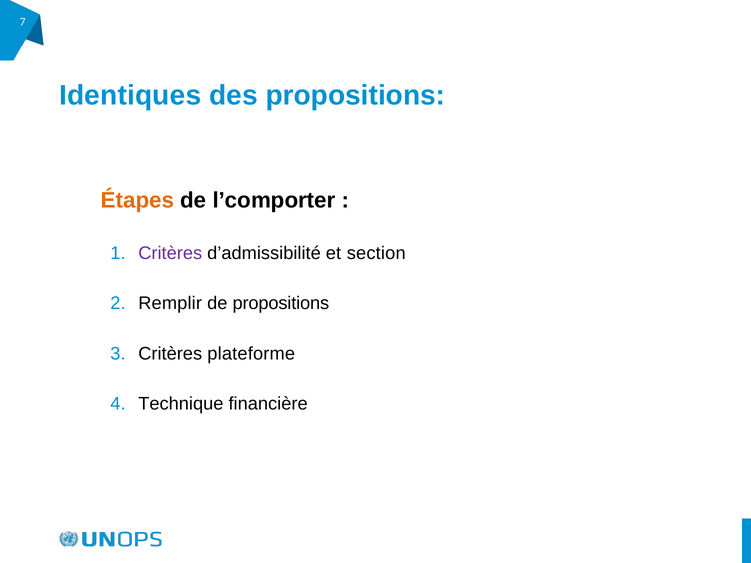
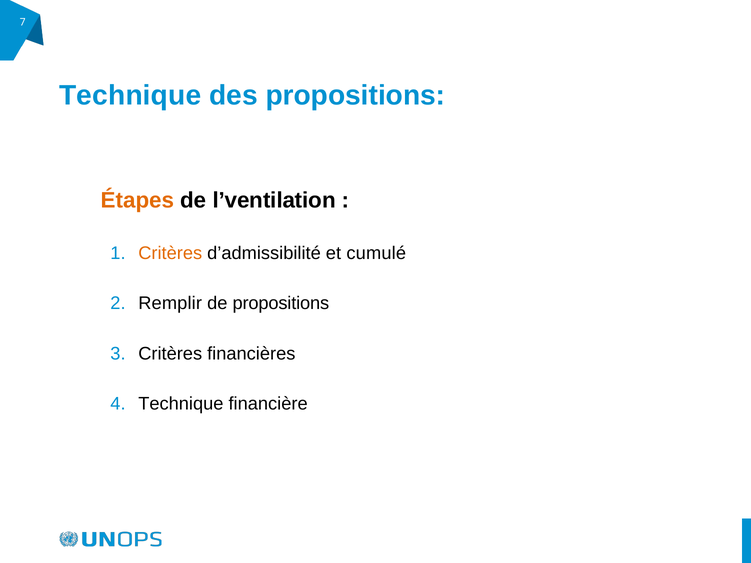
Identiques: Identiques -> Technique (130, 95)
l’comporter: l’comporter -> l’ventilation (274, 201)
Critères colour: purple -> orange (170, 253)
section: section -> cumulé (376, 253)
plateforme: plateforme -> financières (251, 354)
